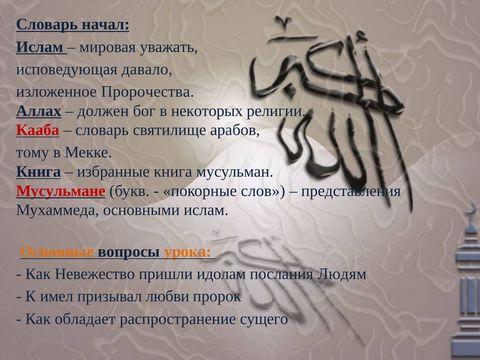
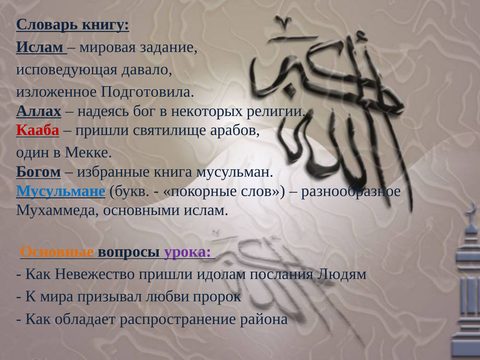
начал: начал -> книгу (106, 24)
уважать: уважать -> задание (169, 47)
Пророчества: Пророчества -> Подготовила (148, 92)
должен: должен -> надеясь (103, 111)
словарь: словарь -> пришли (102, 130)
тому: тому -> один (33, 152)
Книга: Книга -> Богом (38, 172)
Мусульмане colour: red -> blue (61, 191)
представления: представления -> разнообразное (351, 191)
урока colour: orange -> purple (188, 252)
имел: имел -> мира (57, 296)
сущего: сущего -> района (264, 319)
